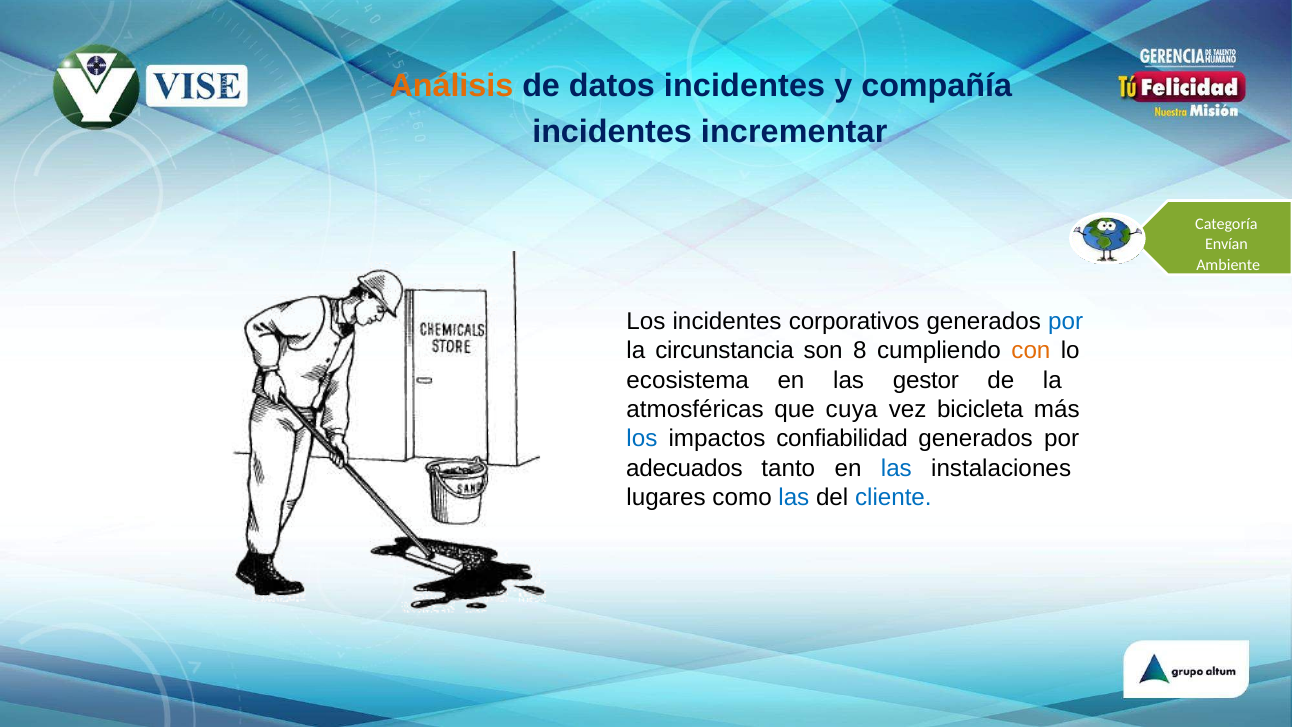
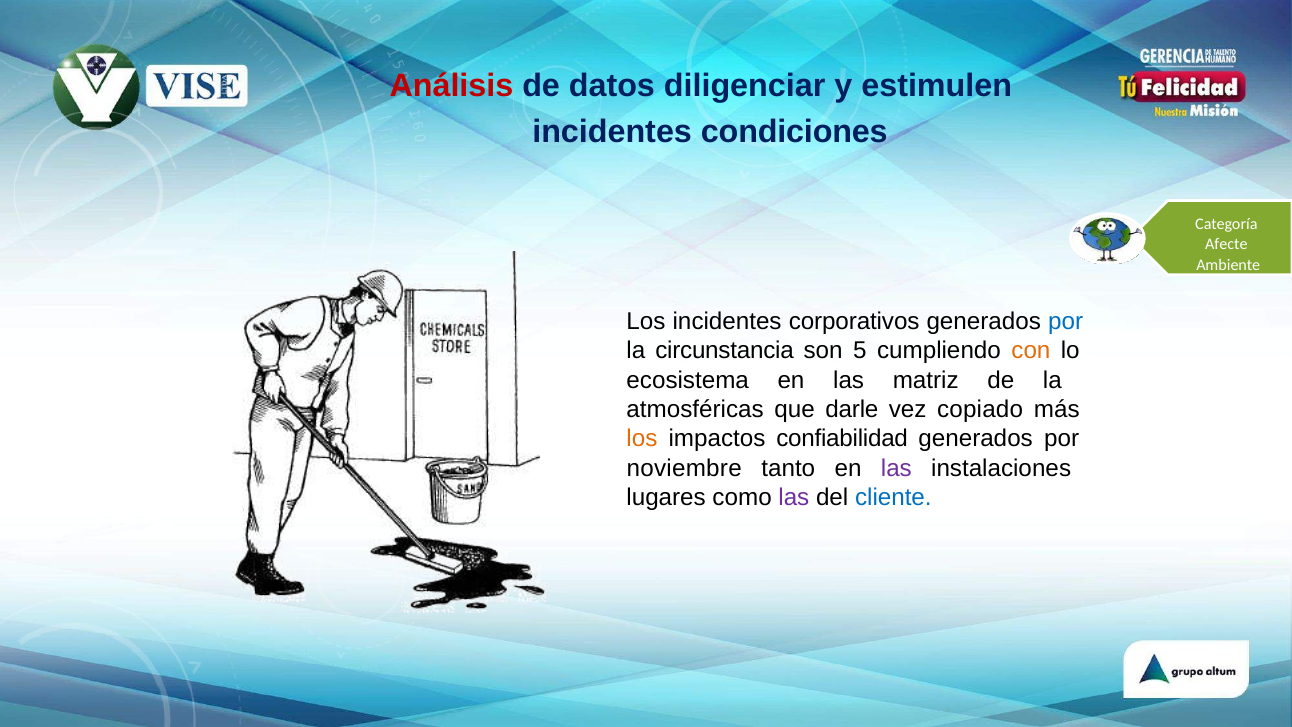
Análisis colour: orange -> red (451, 86)
datos incidentes: incidentes -> diligenciar (745, 86)
compañía: compañía -> estimulen (937, 86)
incrementar: incrementar -> condiciones (794, 132)
Envían: Envían -> Afecte (1226, 245)
8: 8 -> 5 (860, 351)
gestor: gestor -> matriz (926, 380)
cuya: cuya -> darle (852, 410)
bicicleta: bicicleta -> copiado (980, 410)
los colour: blue -> orange (642, 439)
adecuados: adecuados -> noviembre (684, 468)
las colour: blue -> purple (896, 468)
las colour: blue -> purple (794, 498)
